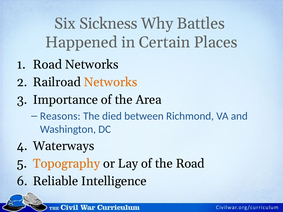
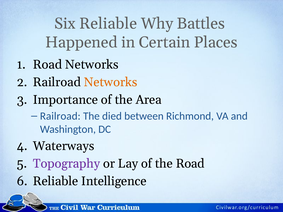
Six Sickness: Sickness -> Reliable (108, 24)
Reasons: Reasons -> Railroad (60, 116)
Topography colour: orange -> purple (66, 164)
